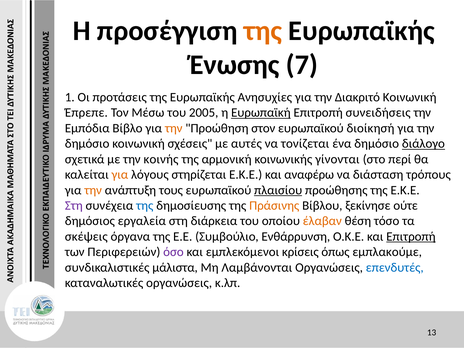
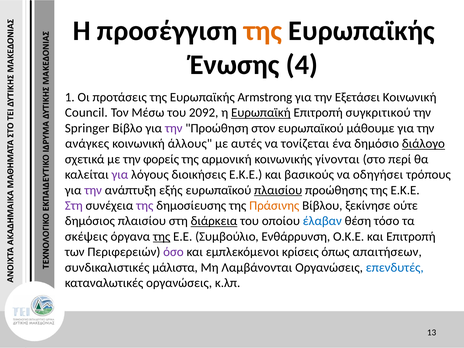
7: 7 -> 4 (302, 65)
Ανησυχίες: Ανησυχίες -> Armstrong (265, 97)
Διακριτό: Διακριτό -> Εξετάσει (357, 97)
Έπρεπε: Έπρεπε -> Council (86, 113)
2005: 2005 -> 2092 (204, 113)
συνειδήσεις: συνειδήσεις -> συγκριτικού (378, 113)
Εμπόδια: Εμπόδια -> Springer (87, 128)
την colour: orange -> purple (174, 128)
διοίκησή: διοίκησή -> μάθουμε (371, 128)
δημόσιο: δημόσιο -> ανάγκες (87, 144)
σχέσεις: σχέσεις -> άλλους (190, 144)
κοινής: κοινής -> φορείς (161, 159)
για colour: orange -> purple (120, 175)
στηρίζεται: στηρίζεται -> διοικήσεις (199, 175)
αναφέρω: αναφέρω -> βασικούς (309, 175)
διάσταση: διάσταση -> οδηγήσει (378, 175)
την colour: orange -> purple (93, 190)
τους: τους -> εξής (171, 190)
της colour: blue -> purple (145, 206)
δημόσιος εργαλεία: εργαλεία -> πλαισίου (142, 221)
διάρκεια underline: none -> present (214, 221)
έλαβαν colour: orange -> blue (322, 221)
της underline: none -> present (162, 237)
Επιτροπή underline: present -> none (411, 237)
εμπλακούμε: εμπλακούμε -> απαιτήσεων (387, 252)
